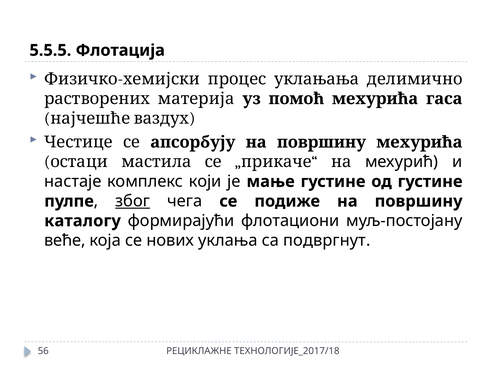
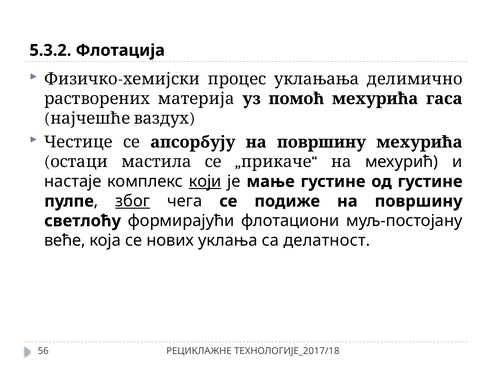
5.5.5: 5.5.5 -> 5.3.2 (50, 50)
који underline: none -> present (205, 182)
каталогу: каталогу -> светлоћу (83, 221)
подвргнут: подвргнут -> делатност (327, 241)
